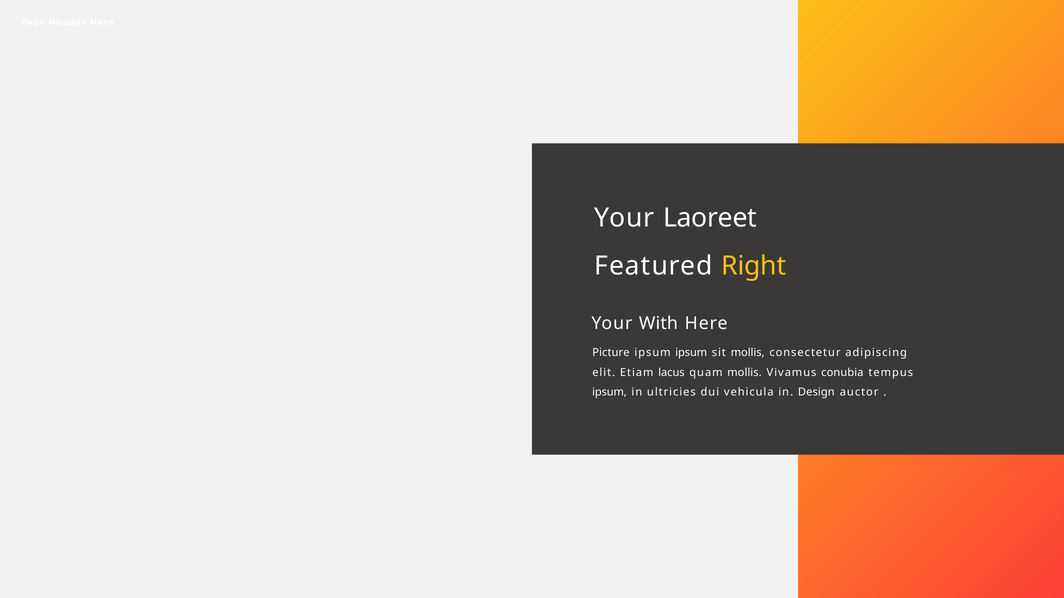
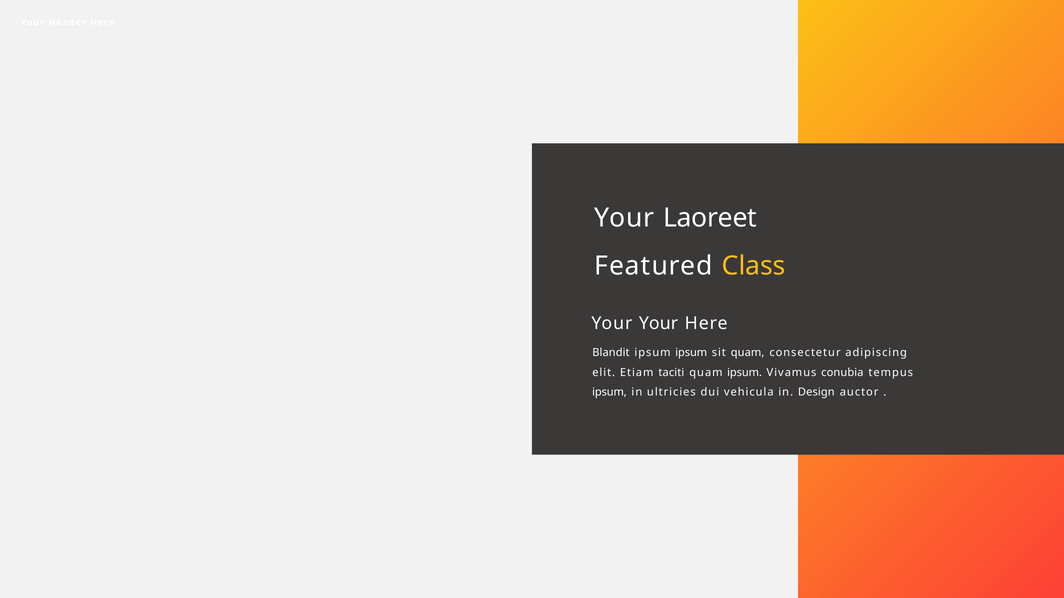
Right: Right -> Class (754, 266)
Your With: With -> Your (658, 323)
Picture: Picture -> Blandit (611, 353)
sit mollis: mollis -> quam (748, 353)
lacus: lacus -> taciti (671, 373)
quam mollis: mollis -> ipsum (745, 373)
